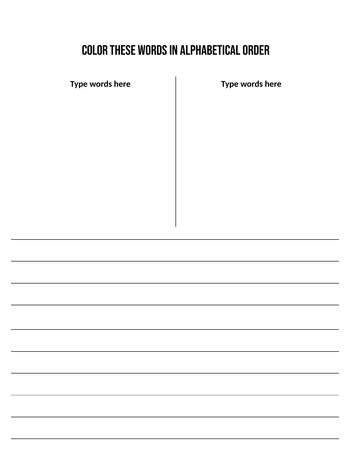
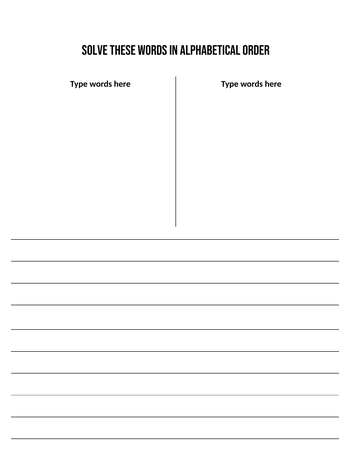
Color: Color -> Solve (95, 50)
